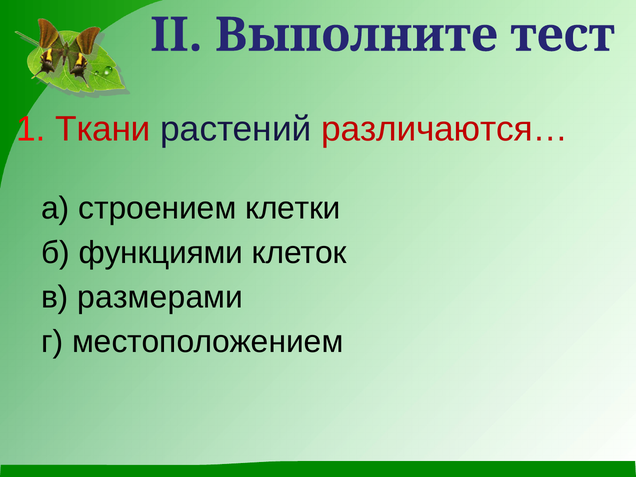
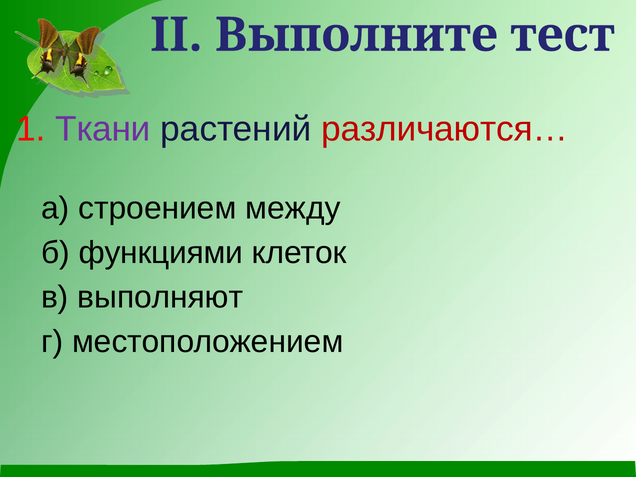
Ткани colour: red -> purple (103, 129)
клетки: клетки -> между (293, 208)
размерами: размерами -> выполняют (160, 297)
